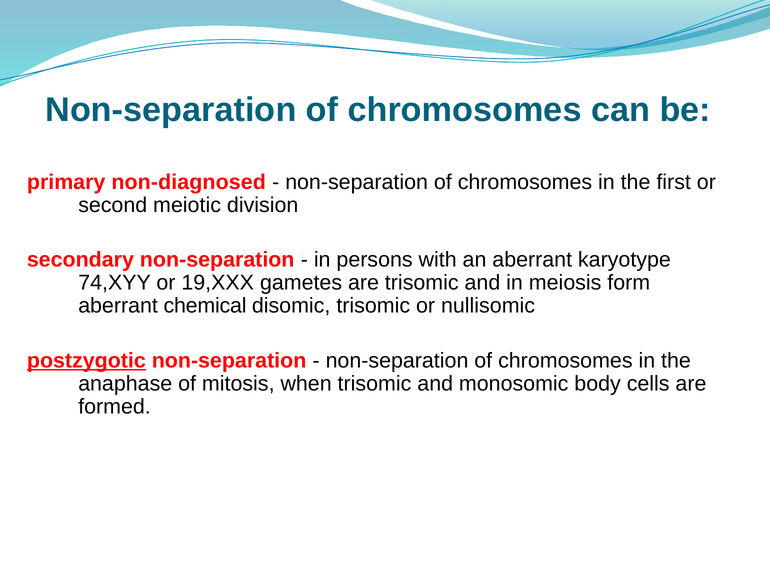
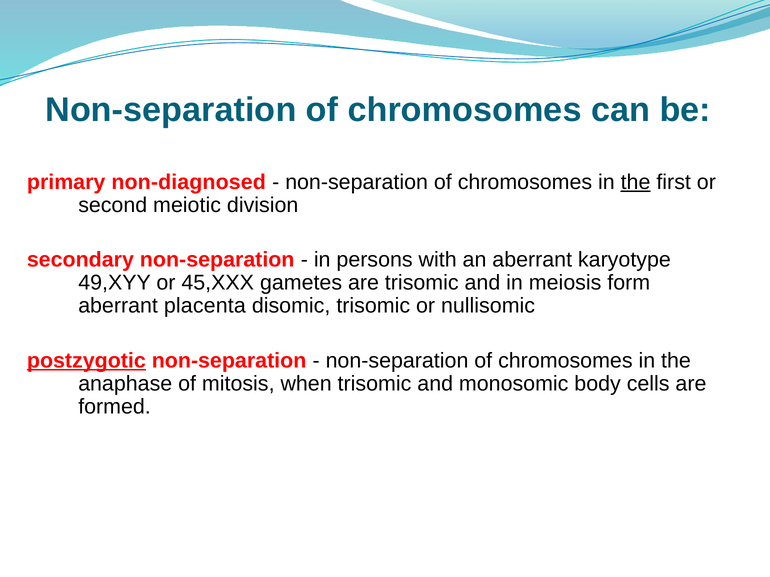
the underline: none -> present (636, 182)
74,XYY: 74,XYY -> 49,XYY (115, 283)
19,XXX: 19,XXX -> 45,XXX (218, 283)
chemical: chemical -> placenta (205, 306)
